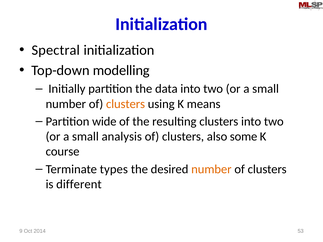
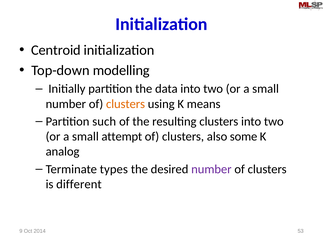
Spectral: Spectral -> Centroid (56, 50)
wide: wide -> such (104, 122)
analysis: analysis -> attempt (122, 137)
course: course -> analog (63, 152)
number colour: orange -> purple (211, 169)
